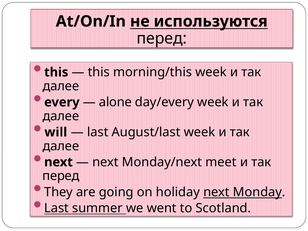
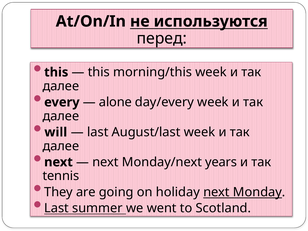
meet: meet -> years (221, 162)
перед: перед -> tennis (61, 176)
